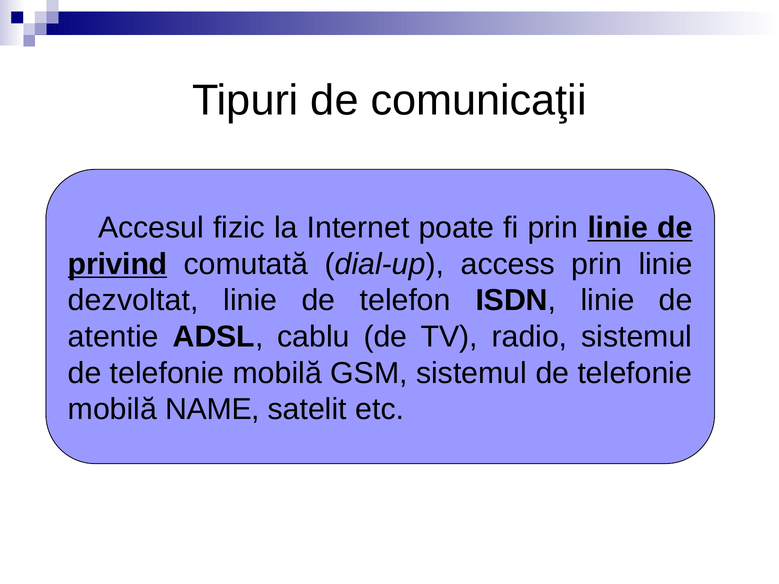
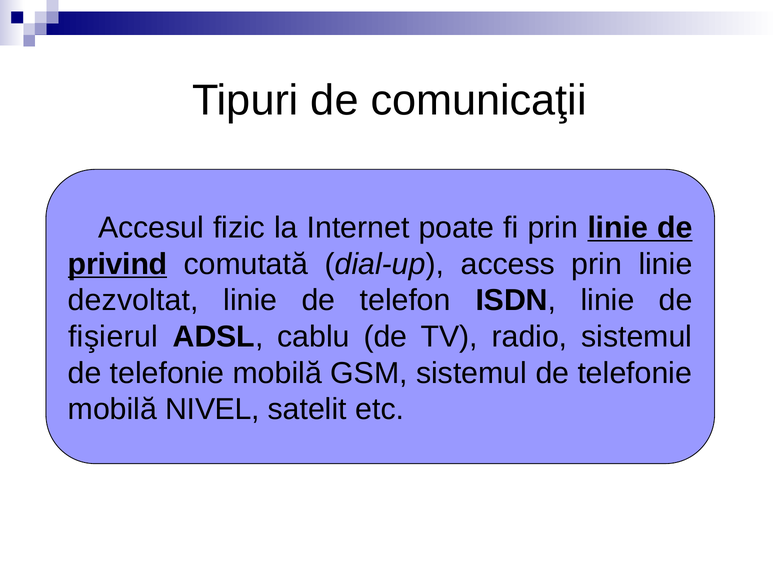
atentie: atentie -> fişierul (113, 337)
NAME: NAME -> NIVEL (213, 410)
